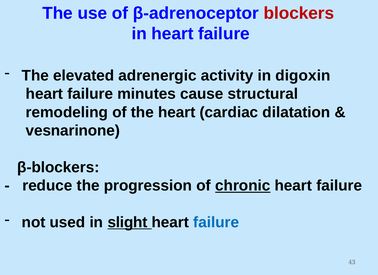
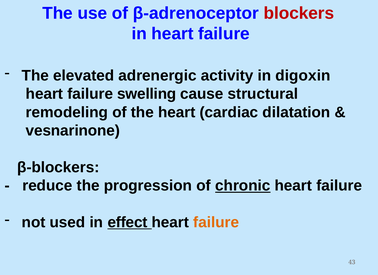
minutes: minutes -> swelling (147, 94)
slight: slight -> effect (128, 222)
failure colour: blue -> orange (216, 222)
